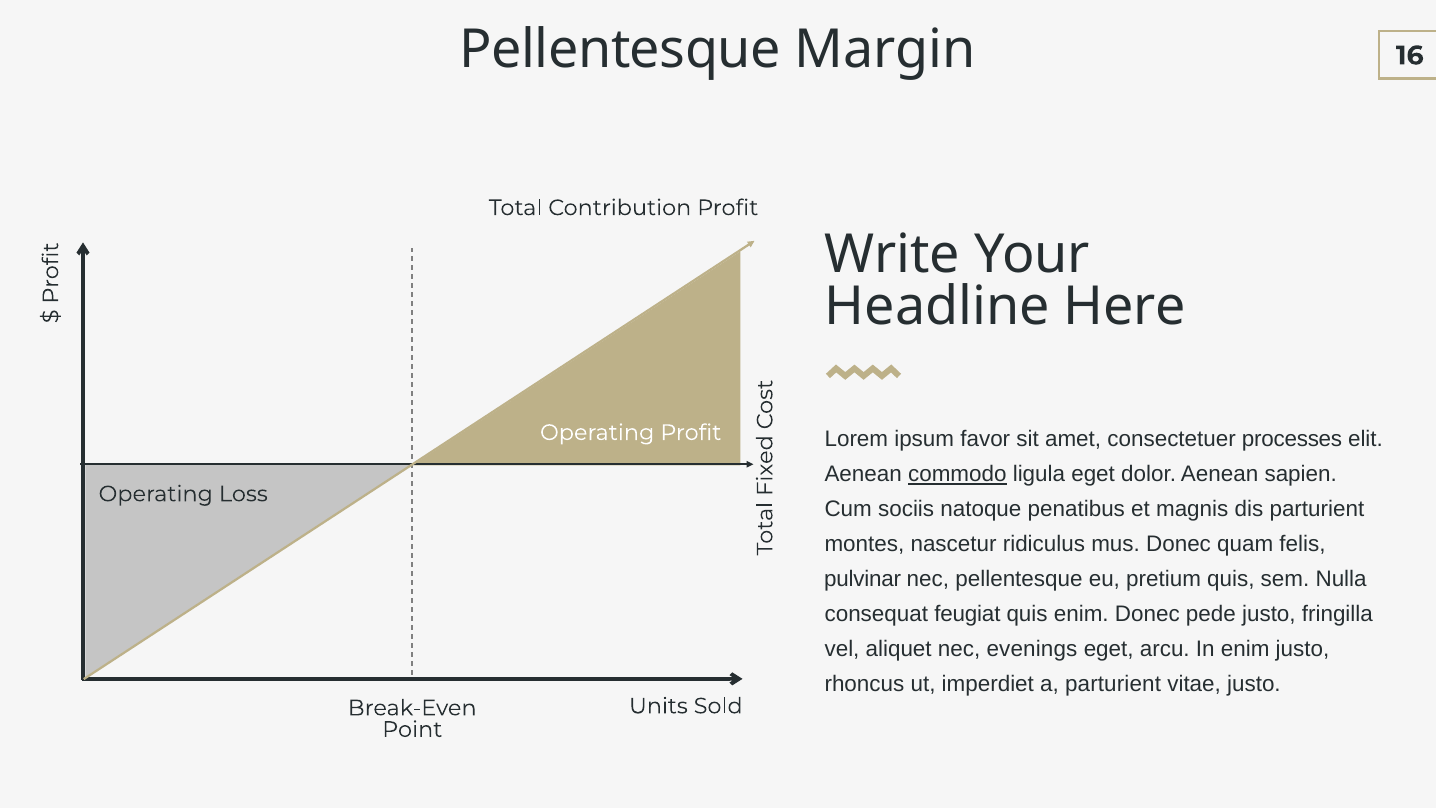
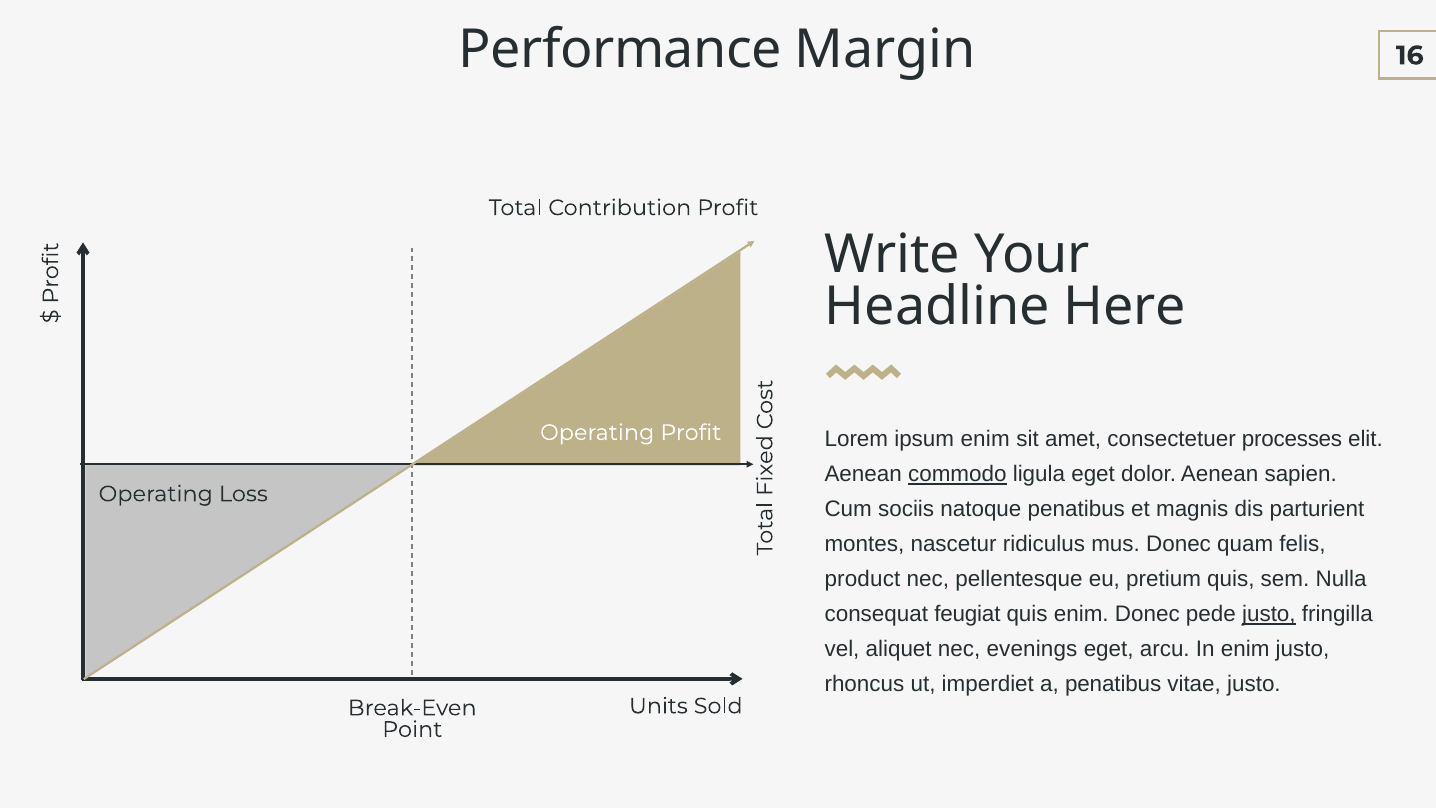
Pellentesque: Pellentesque -> Performance (620, 50)
ipsum favor: favor -> enim (985, 439)
pulvinar: pulvinar -> product (862, 579)
justo underline: none -> present (1269, 614)
a parturient: parturient -> penatibus (1113, 684)
